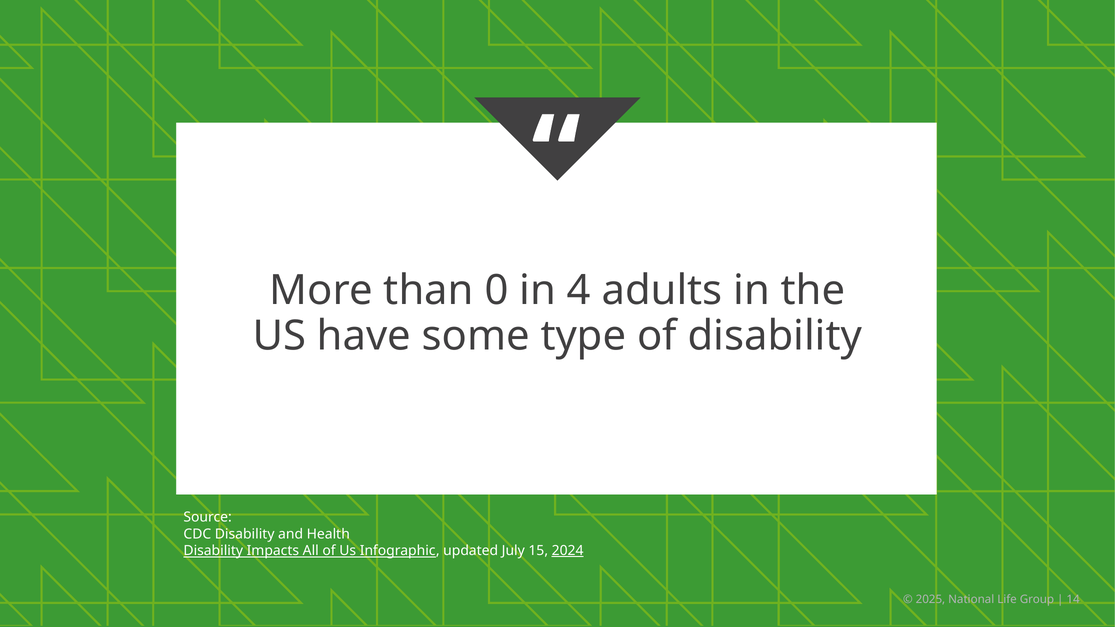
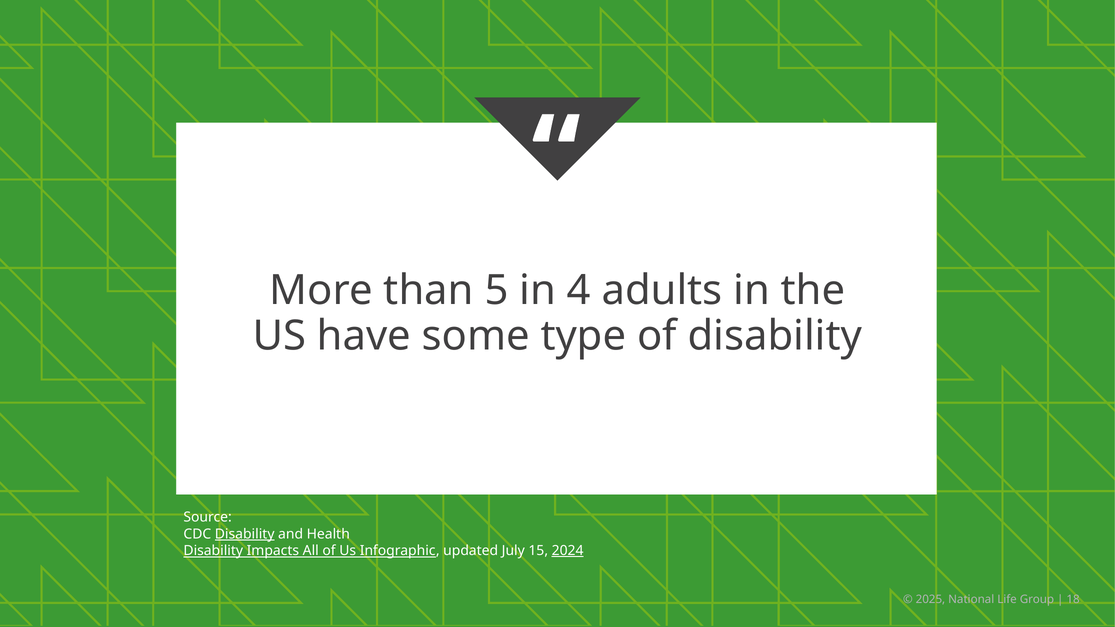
0: 0 -> 5 (497, 291)
Disability underline: none -> present (245, 534)
14: 14 -> 18 (1073, 599)
